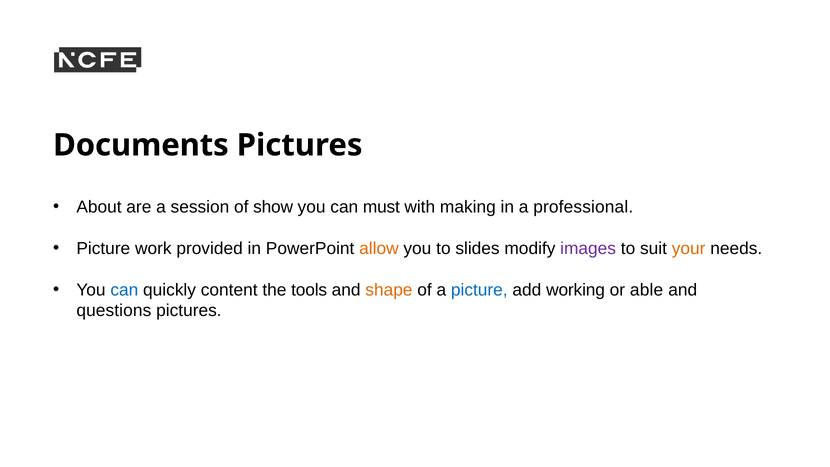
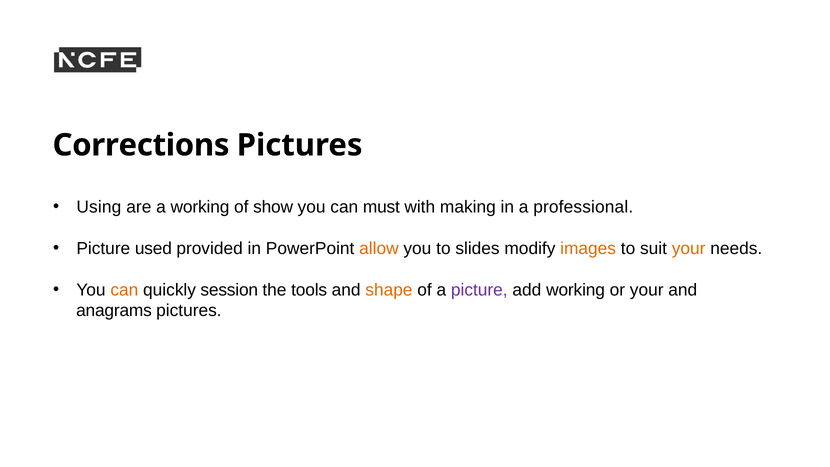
Documents: Documents -> Corrections (141, 145)
About: About -> Using (99, 207)
a session: session -> working (200, 207)
work: work -> used (153, 248)
images colour: purple -> orange (588, 248)
can colour: blue -> orange (124, 290)
content: content -> session (229, 290)
picture colour: blue -> purple (479, 290)
or able: able -> your (647, 290)
questions: questions -> anagrams (114, 311)
